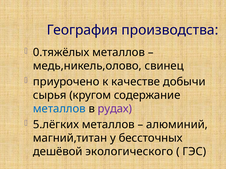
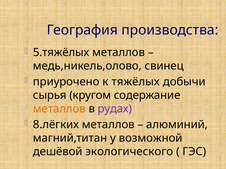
0.тяжёлых: 0.тяжёлых -> 5.тяжёлых (61, 53)
качестве: качестве -> тяжёлых (136, 82)
металлов colour: blue -> orange (59, 109)
5.лёгких: 5.лёгких -> 8.лёгких (56, 125)
бессточных: бессточных -> возможной (151, 138)
